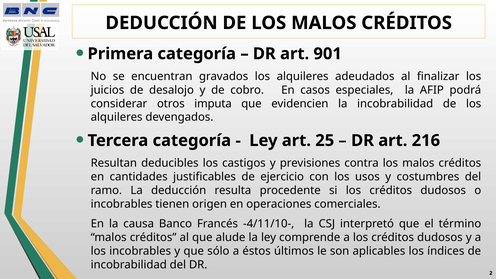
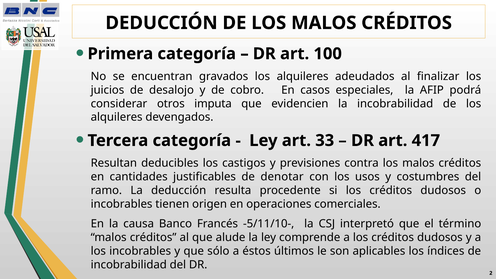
901: 901 -> 100 (328, 54)
25: 25 -> 33 (325, 141)
216: 216 -> 417 (426, 141)
ejercicio: ejercicio -> denotar (282, 177)
-4/11/10-: -4/11/10- -> -5/11/10- (269, 224)
